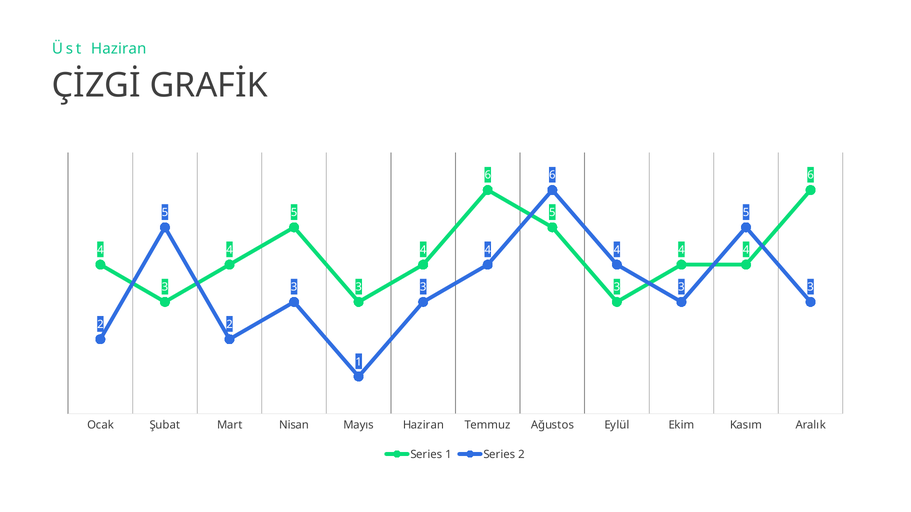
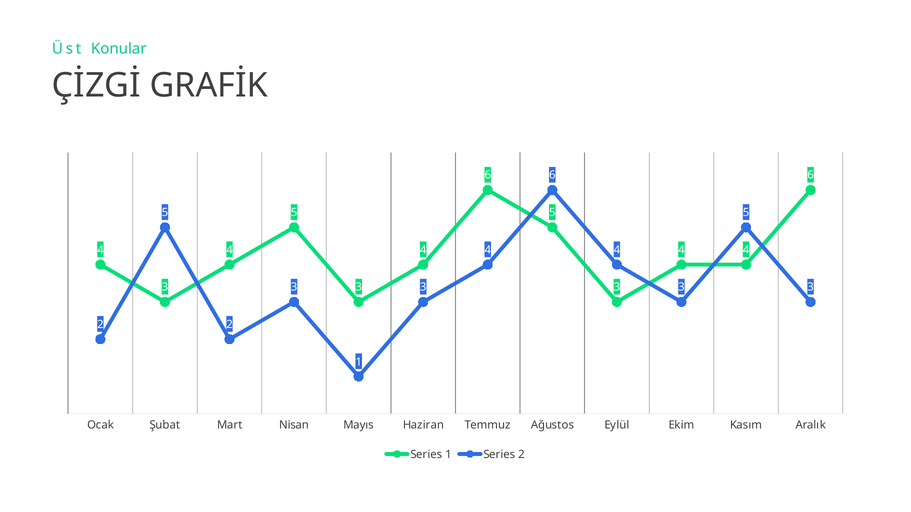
Üst Haziran: Haziran -> Konular (119, 49)
